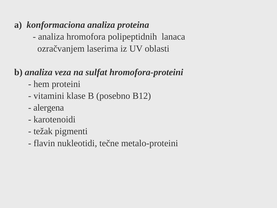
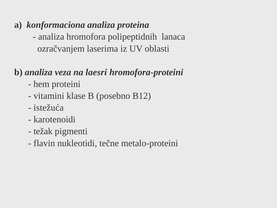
sulfat: sulfat -> laesri (96, 72)
alergena: alergena -> istežuća (49, 108)
